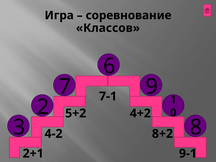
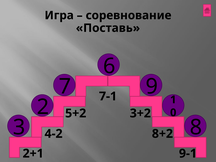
Классов: Классов -> Поставь (108, 28)
4+2: 4+2 -> 3+2 (140, 113)
